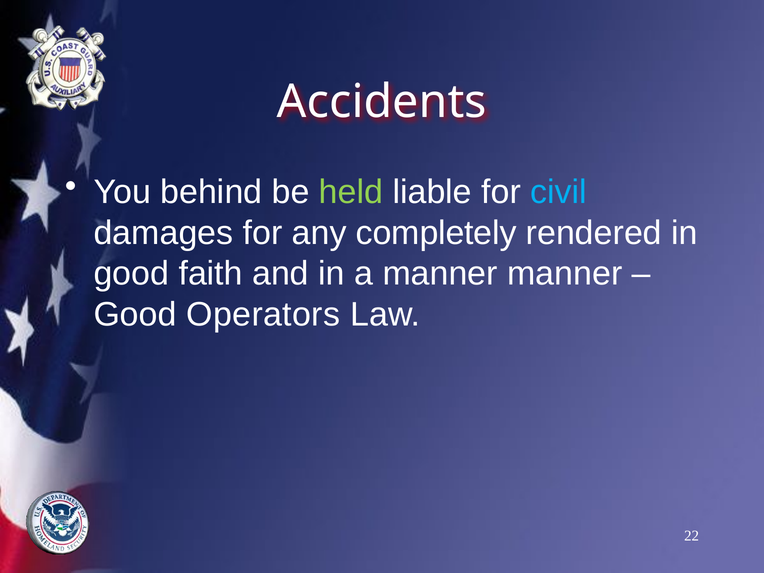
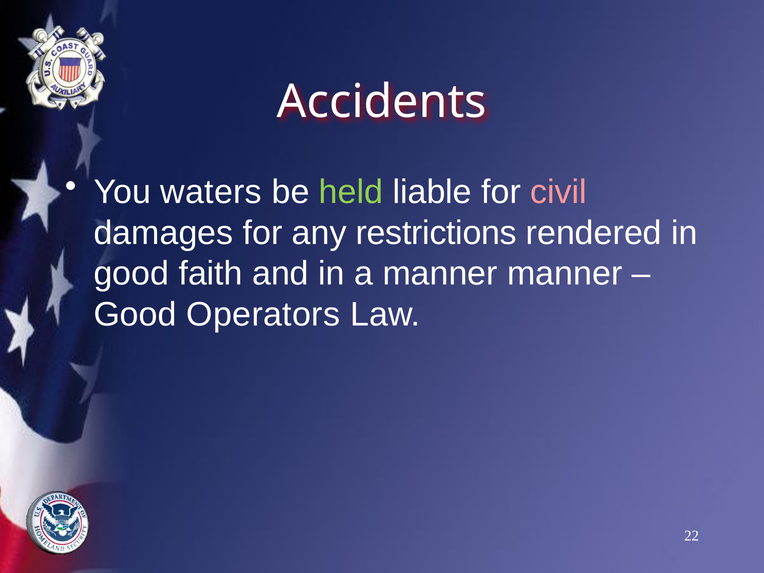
behind: behind -> waters (211, 192)
civil colour: light blue -> pink (559, 192)
completely: completely -> restrictions (436, 233)
